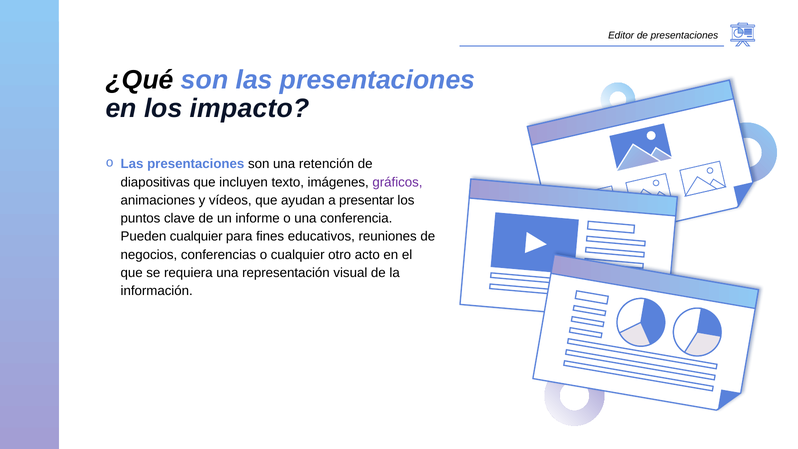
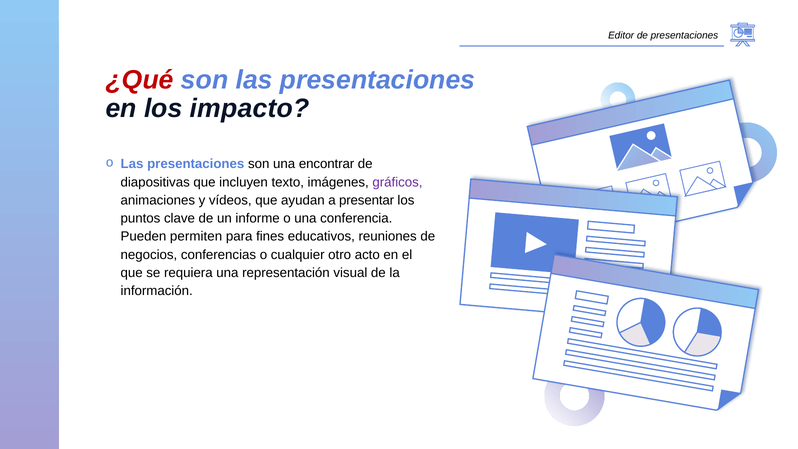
¿Qué colour: black -> red (140, 80)
retención: retención -> encontrar (327, 164)
Pueden cualquier: cualquier -> permiten (196, 237)
